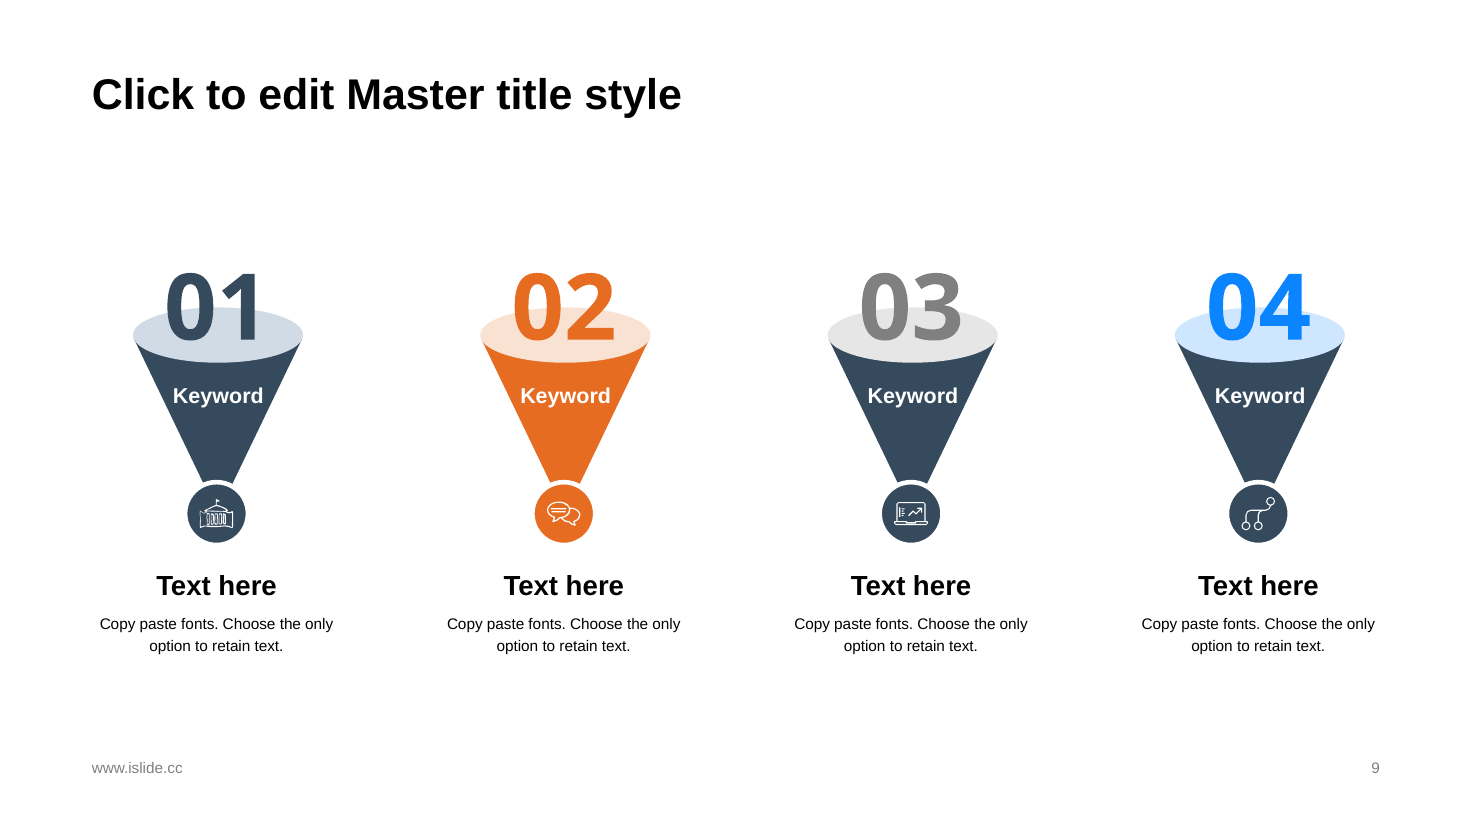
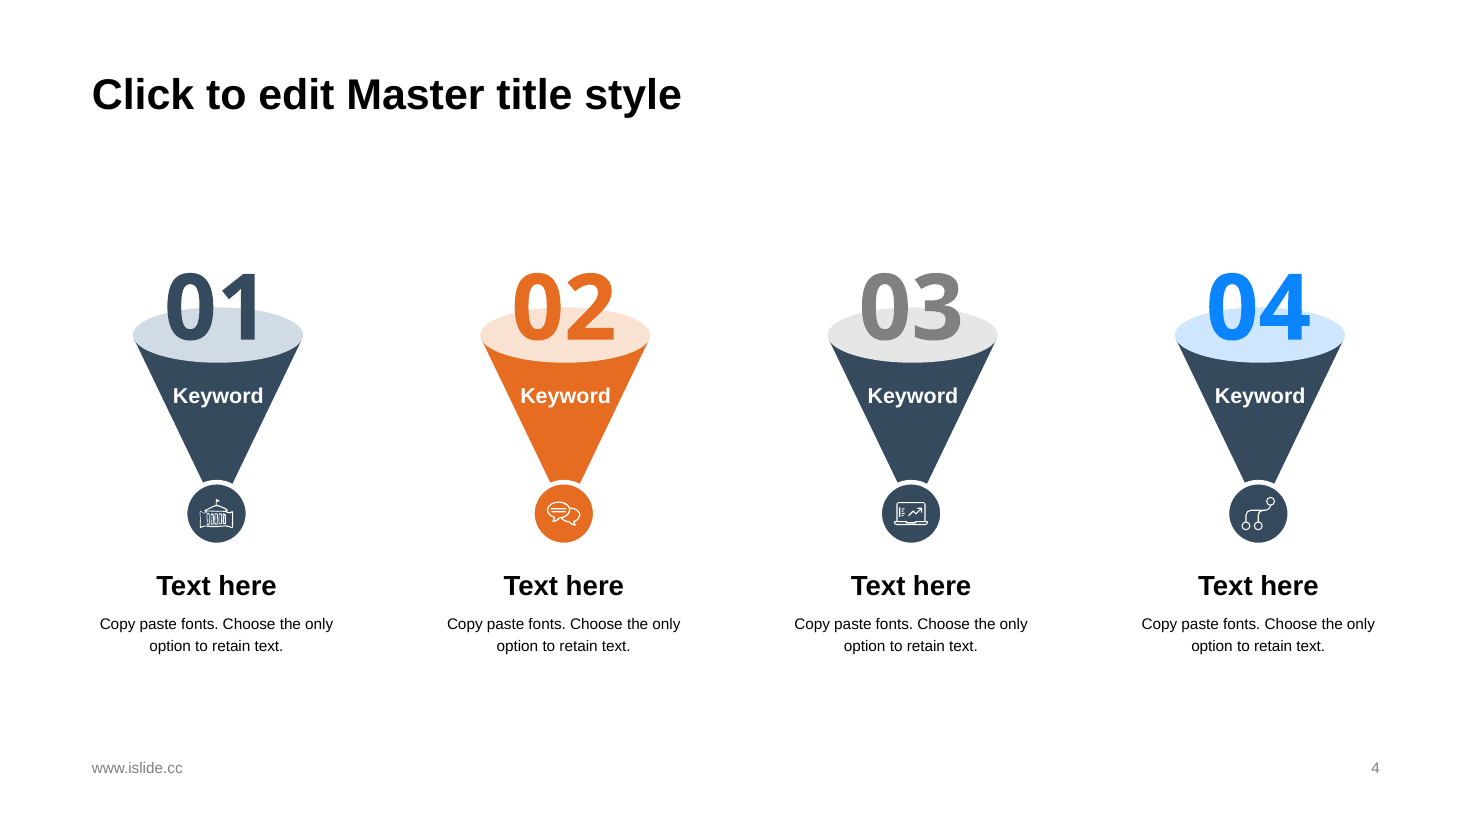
9: 9 -> 4 (1376, 768)
